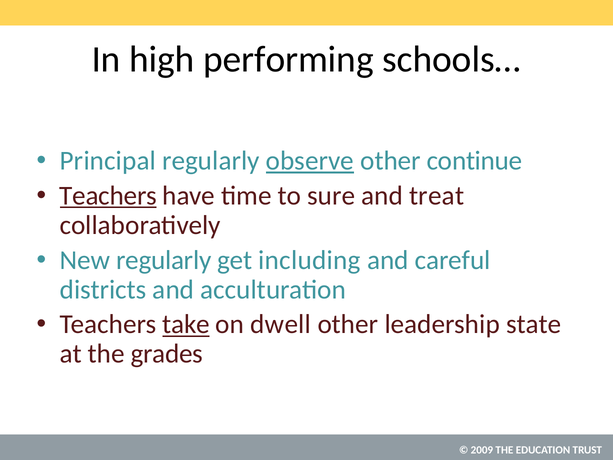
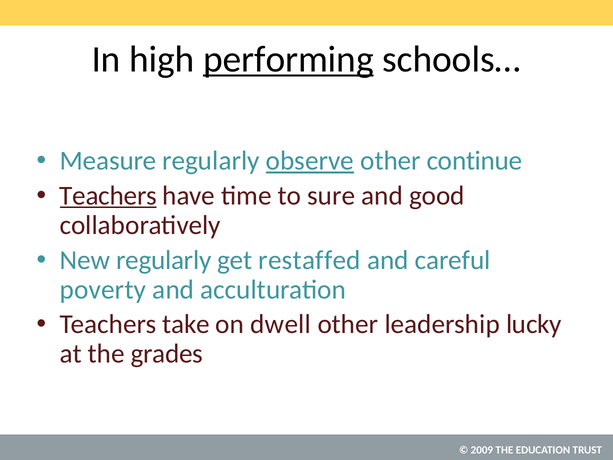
performing underline: none -> present (288, 59)
Principal: Principal -> Measure (108, 161)
treat: treat -> good (437, 196)
including: including -> restaffed (310, 260)
districts: districts -> poverty (103, 289)
take underline: present -> none (186, 324)
state: state -> lucky (534, 324)
